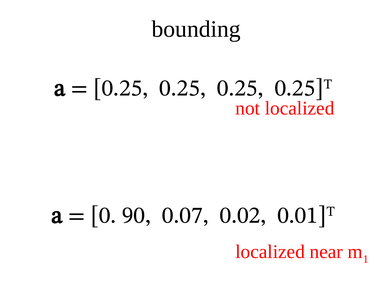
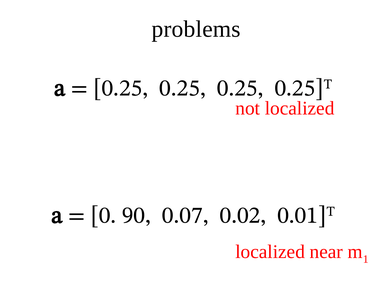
bounding: bounding -> problems (196, 29)
